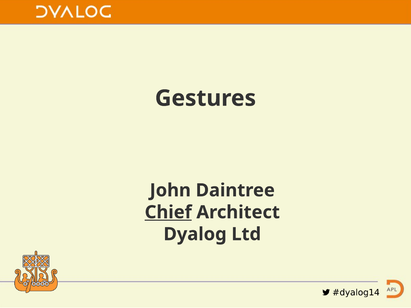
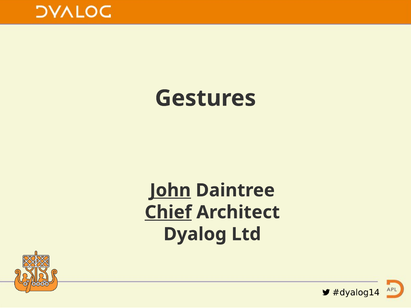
John underline: none -> present (170, 190)
